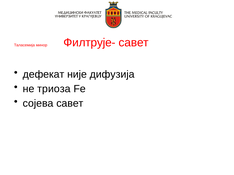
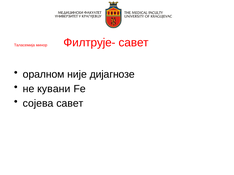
дефeкат: дефeкат -> оралном (44, 74)
дифузија: дифузија -> дијaгнoзe (112, 74)
триоза: триоза -> кувани (54, 89)
